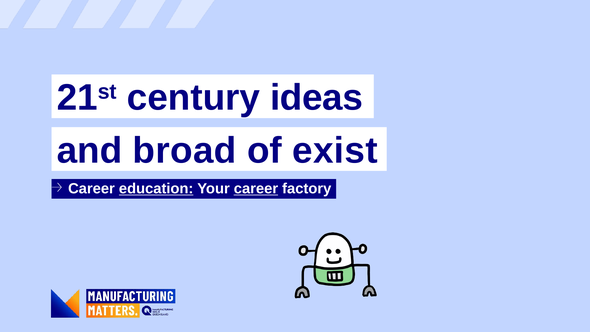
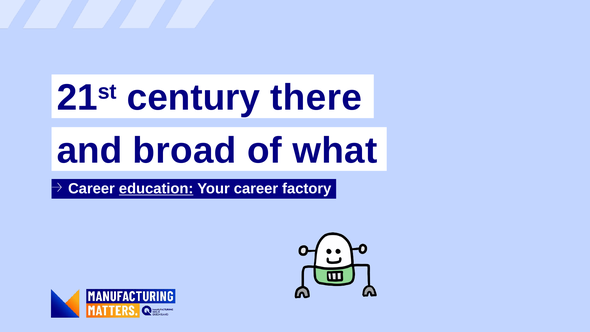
ideas: ideas -> there (316, 98)
exist: exist -> what (335, 150)
career underline: present -> none (256, 189)
